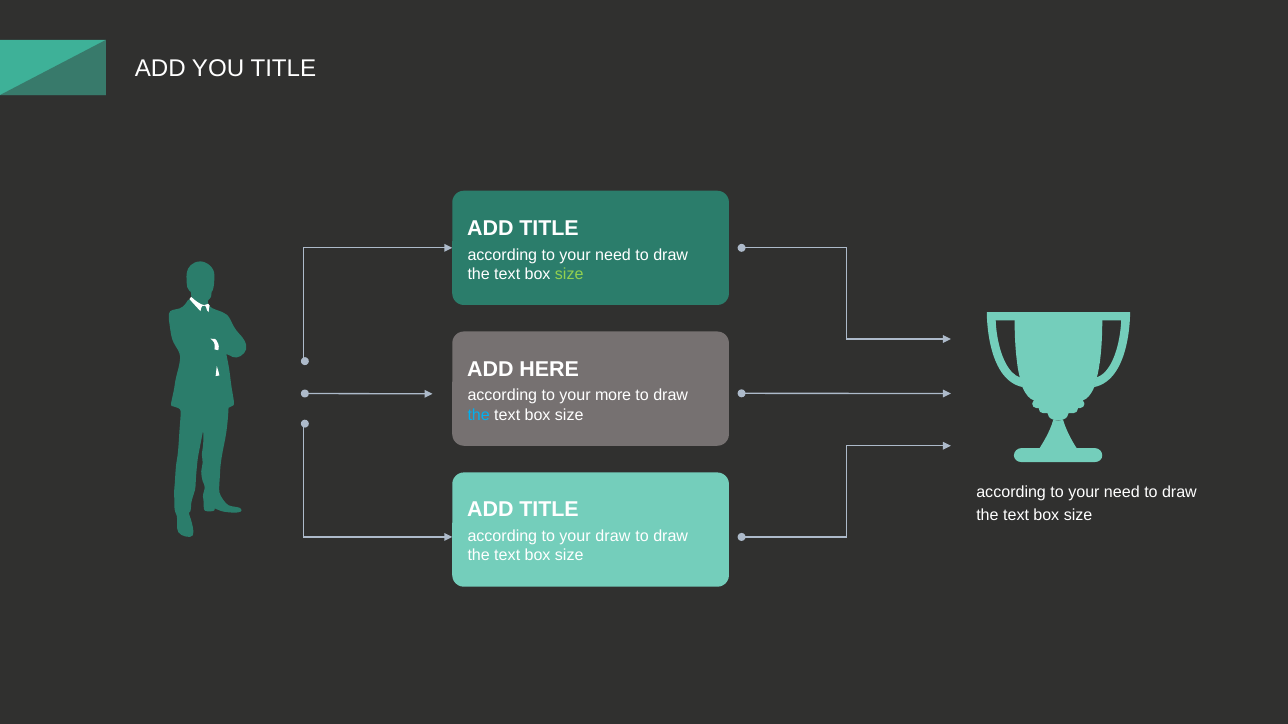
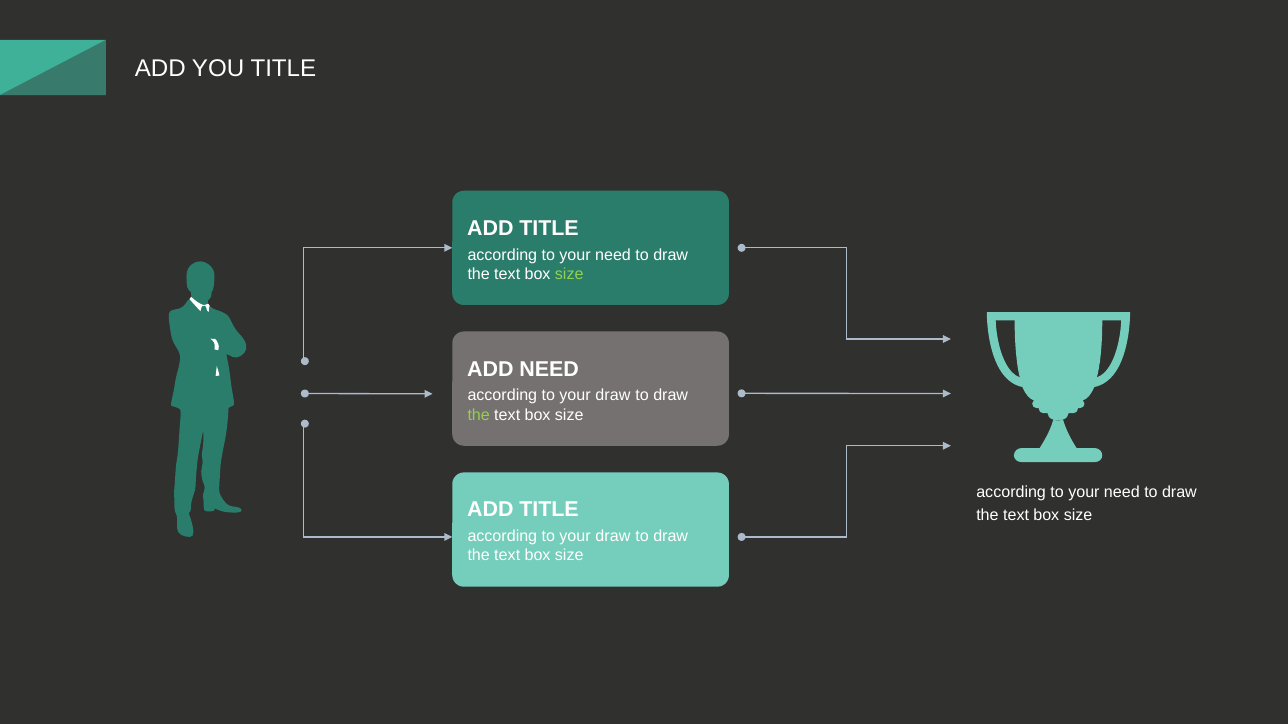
ADD HERE: HERE -> NEED (549, 369)
more: more -> draw (613, 396)
the colour: light blue -> light green (479, 415)
